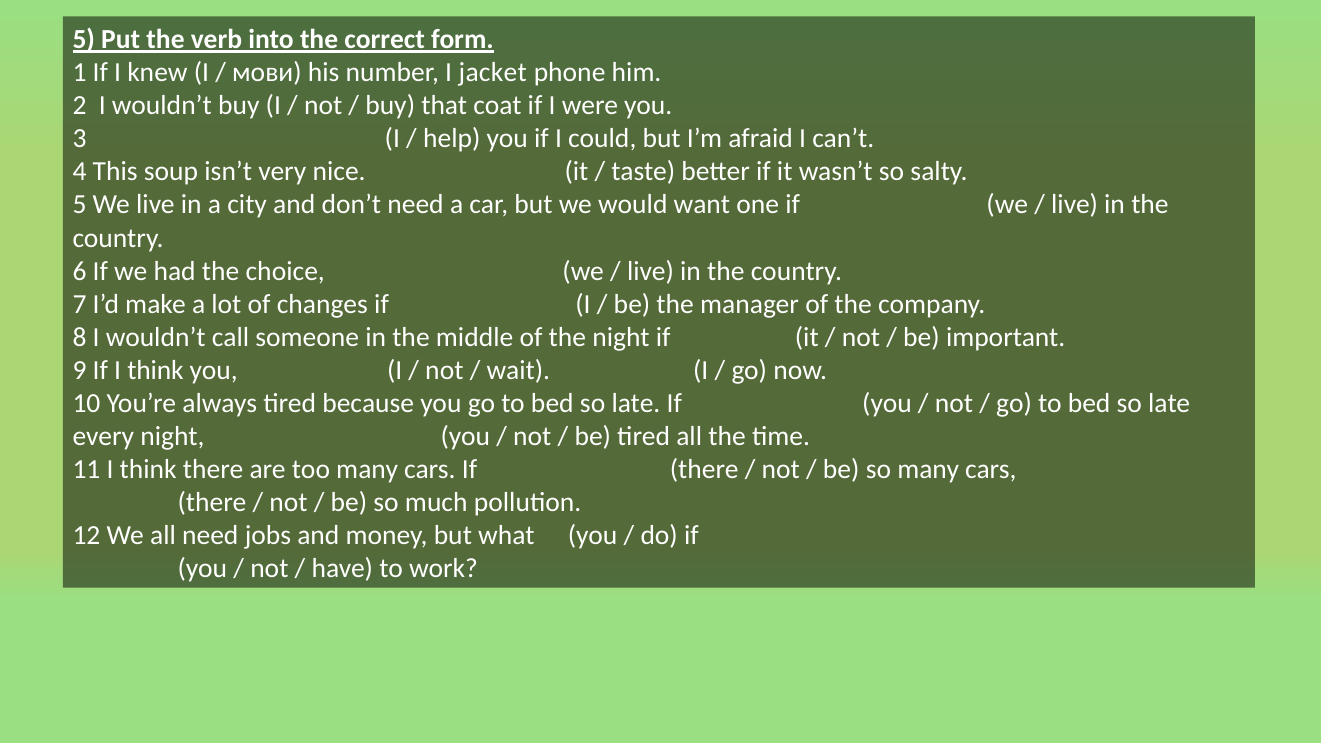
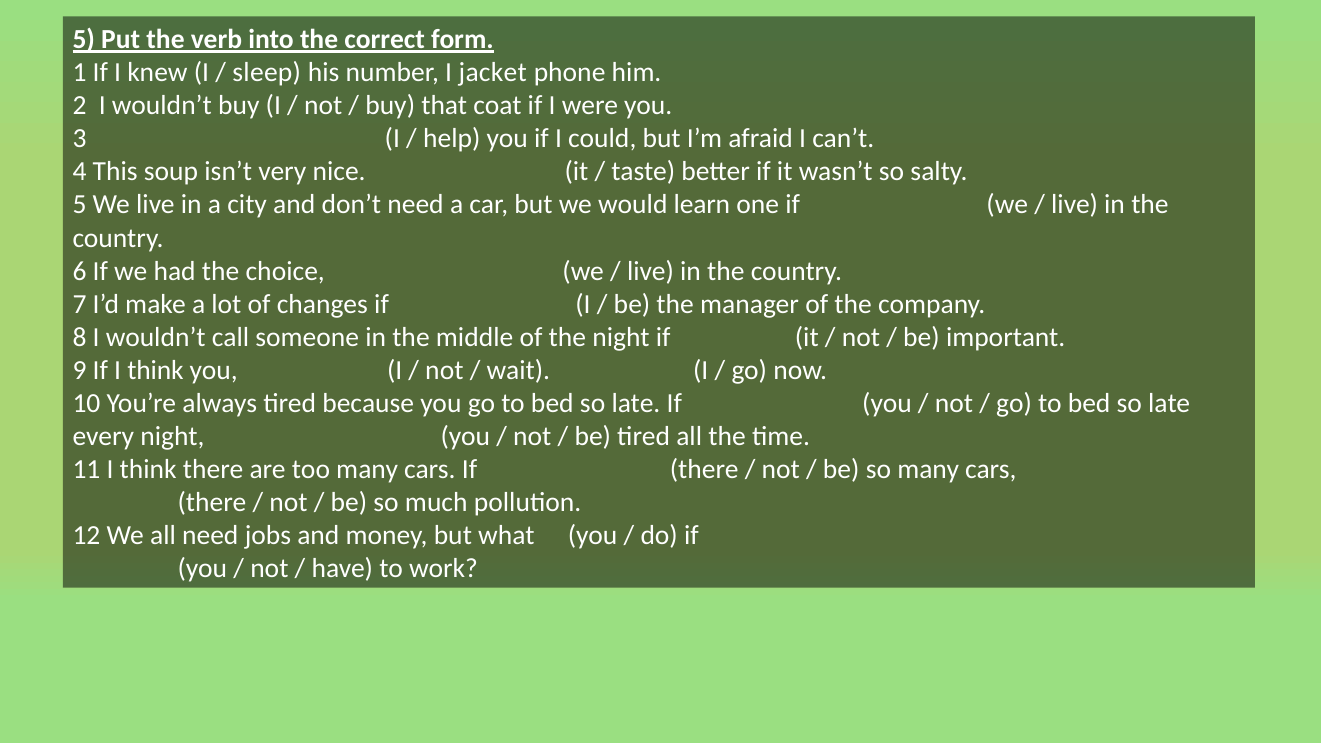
мови: мови -> sleep (267, 73)
want: want -> learn (702, 205)
